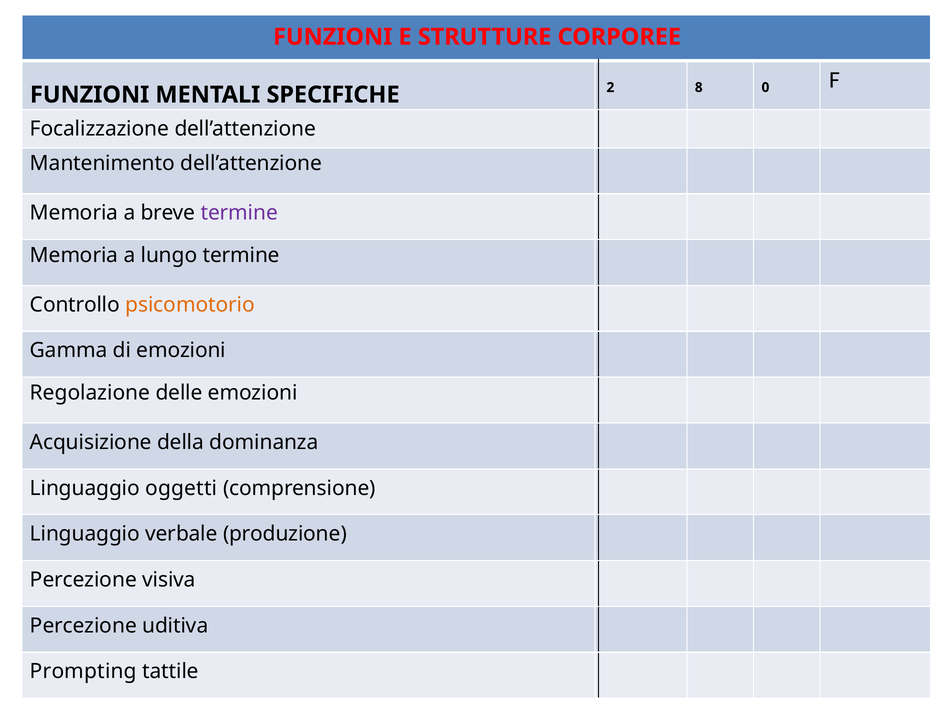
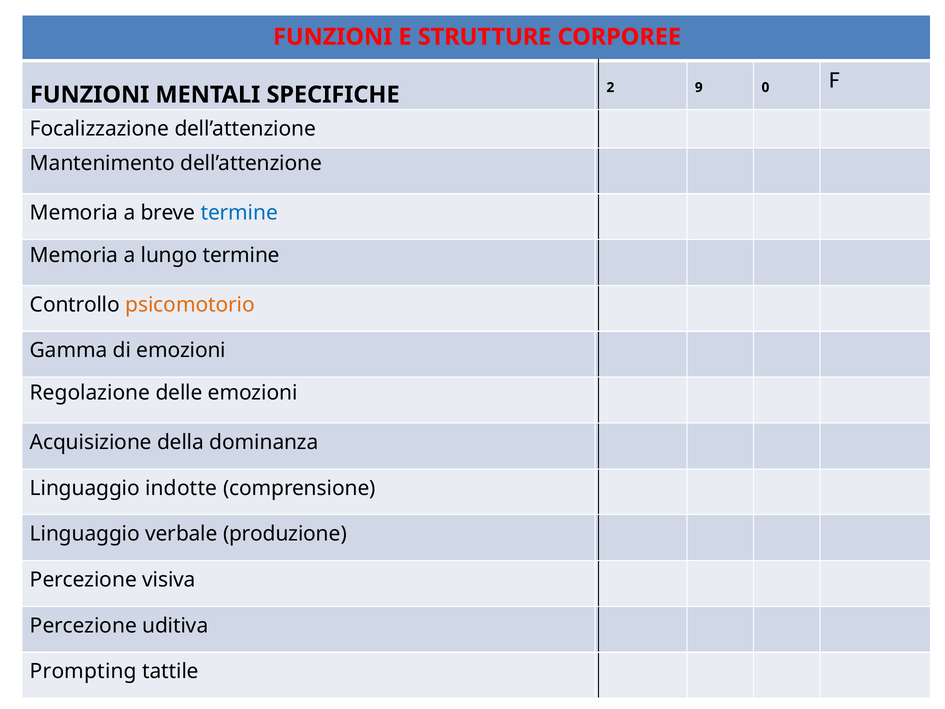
8: 8 -> 9 (699, 87)
termine colour: purple -> blue (239, 213)
oggetti: oggetti -> indotte (181, 488)
